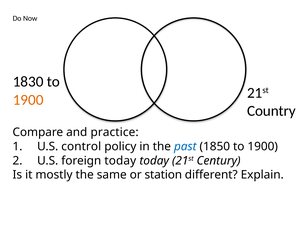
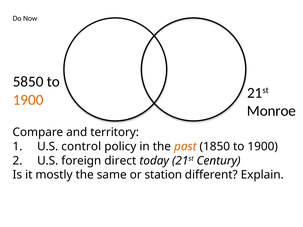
1830: 1830 -> 5850 (28, 82)
Country: Country -> Monroe (271, 111)
practice: practice -> territory (115, 132)
past colour: blue -> orange (185, 147)
foreign today: today -> direct (120, 161)
